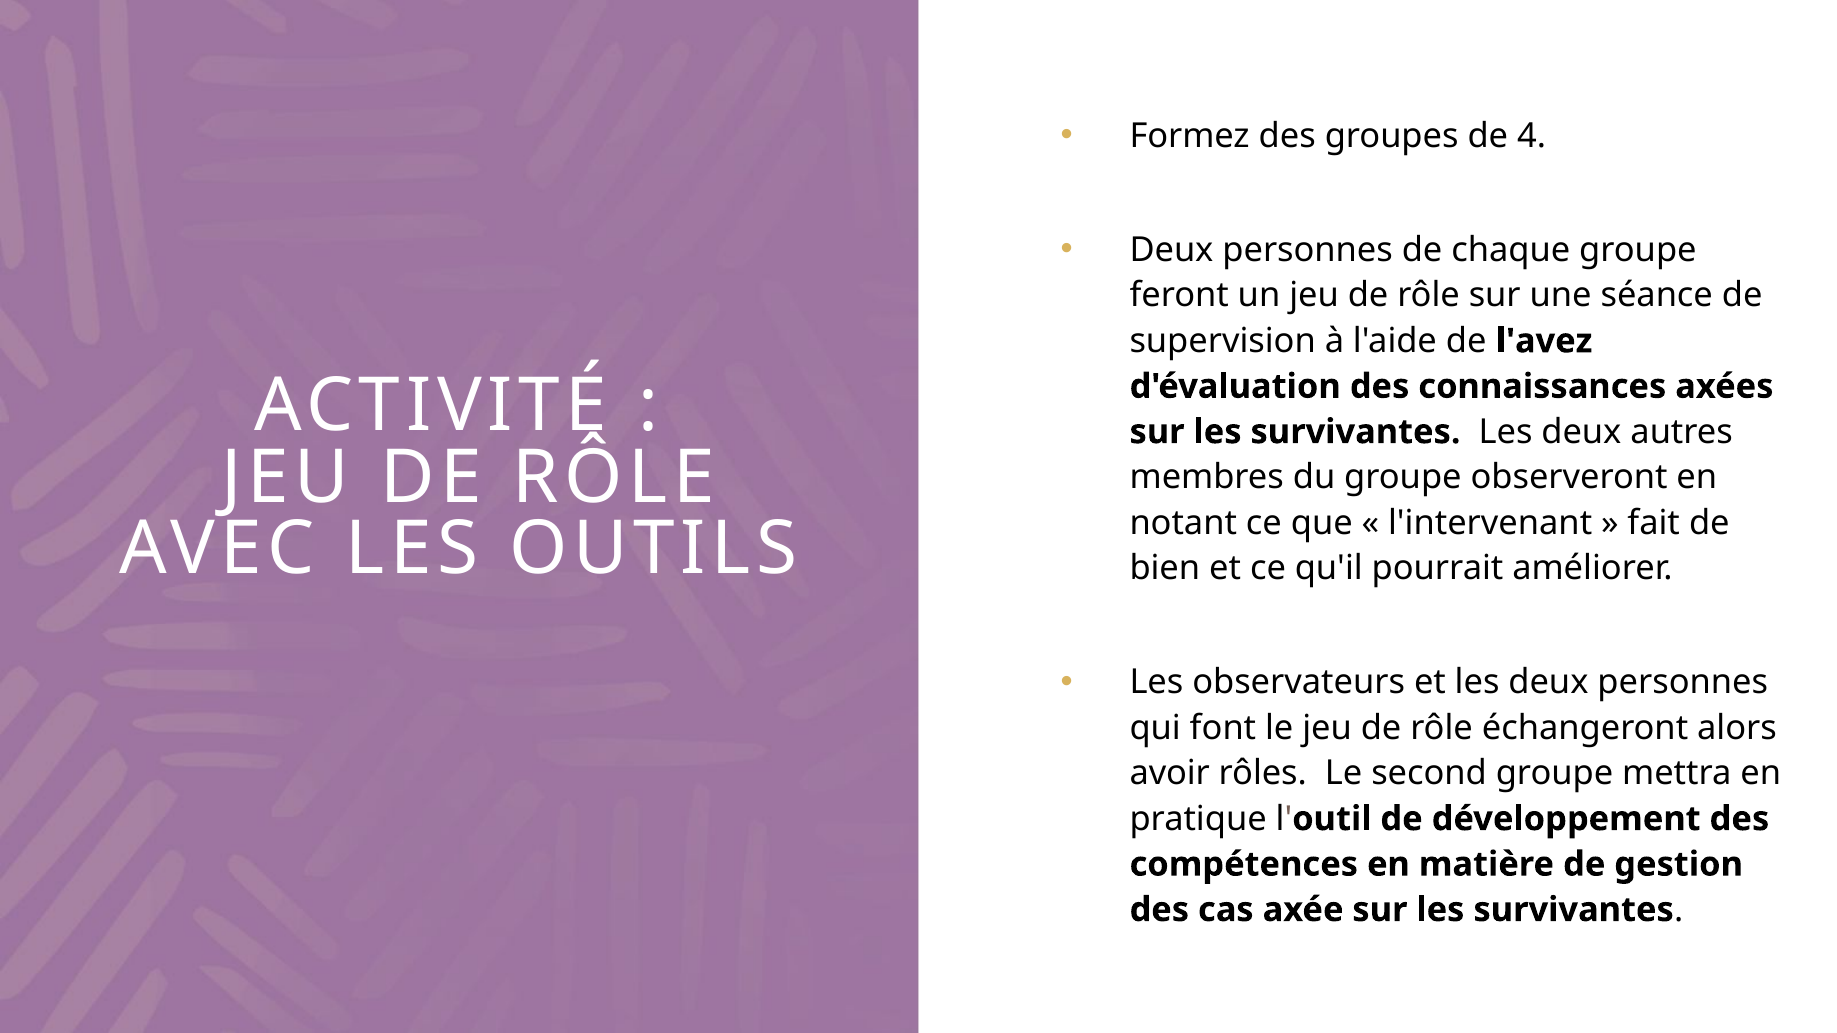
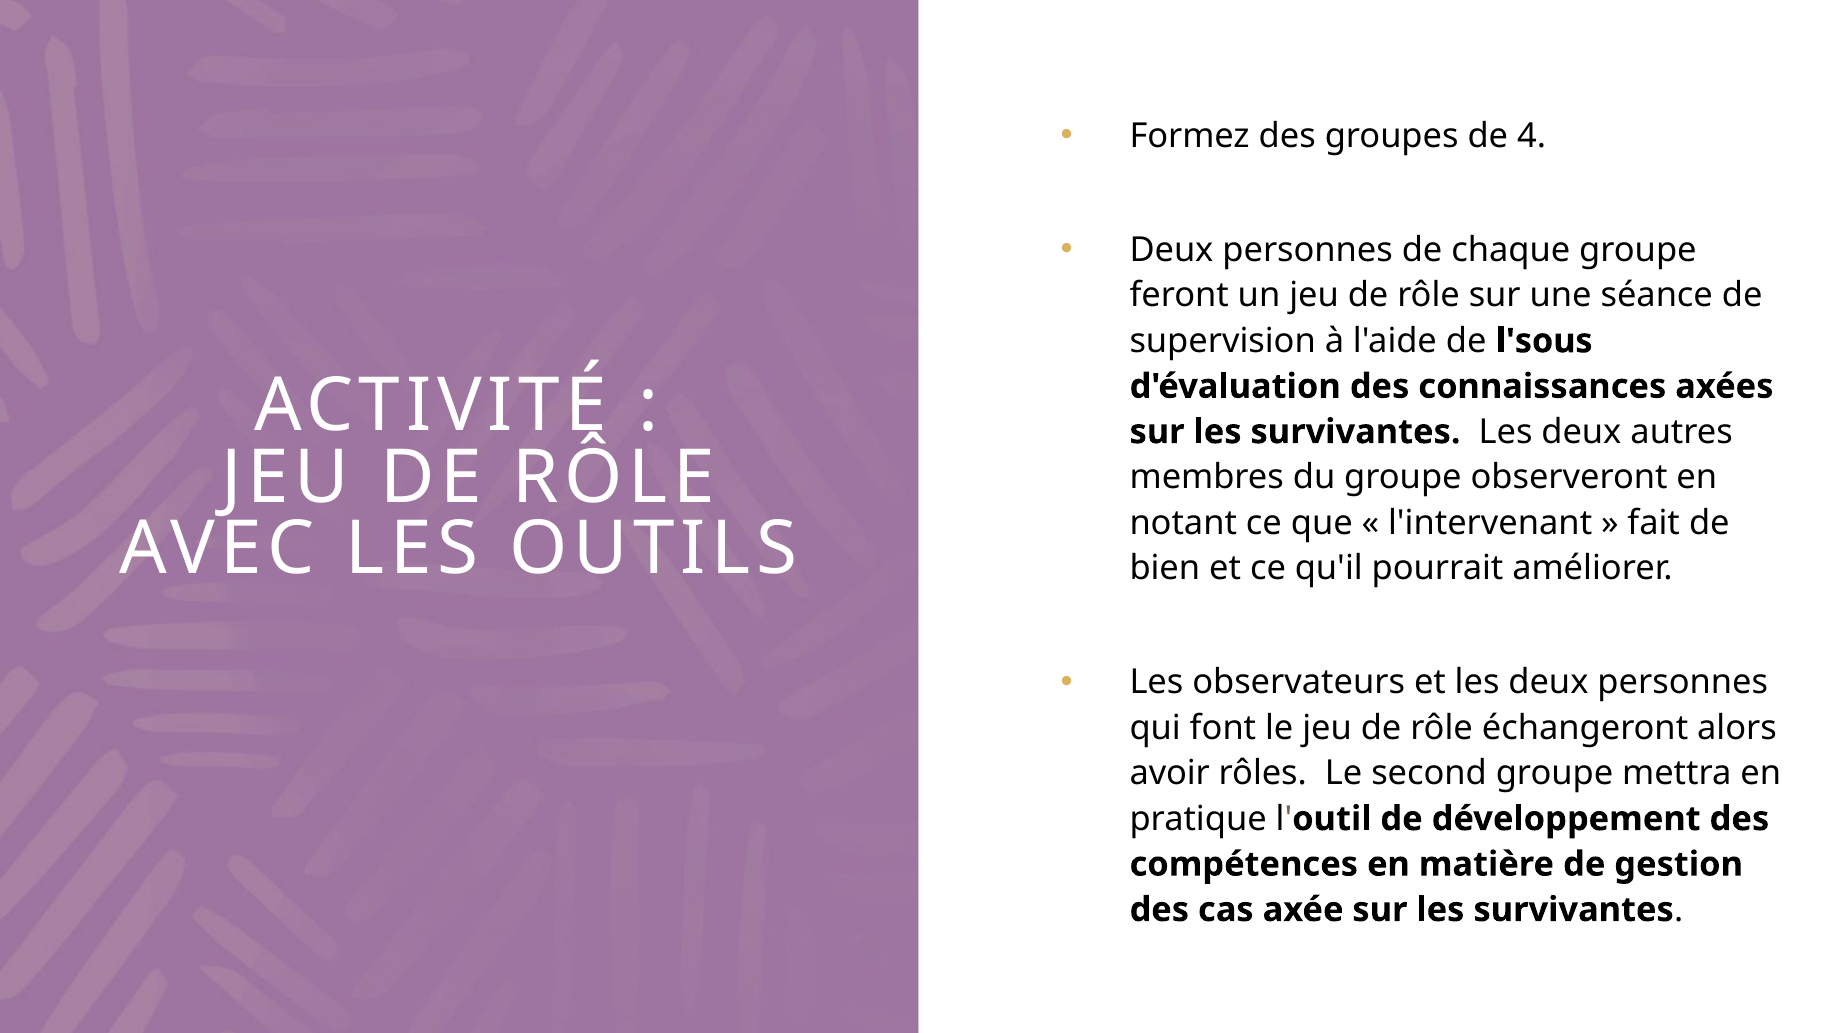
l'avez: l'avez -> l'sous (1544, 341)
